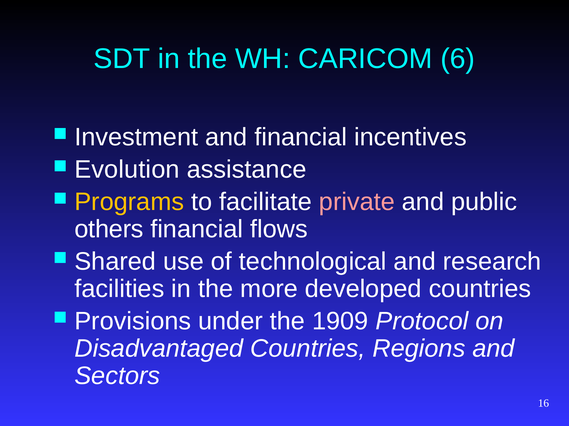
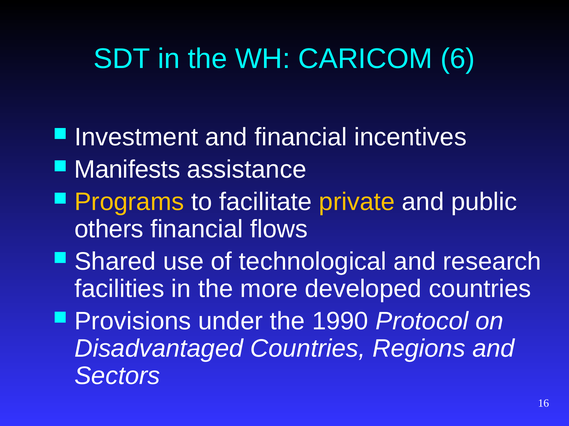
Evolution: Evolution -> Manifests (127, 170)
private colour: pink -> yellow (357, 202)
1909: 1909 -> 1990 (340, 322)
